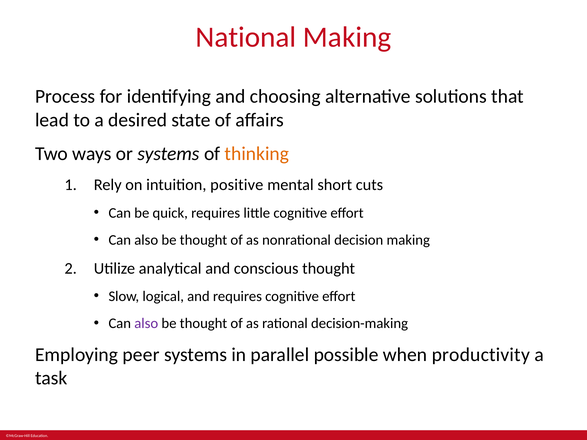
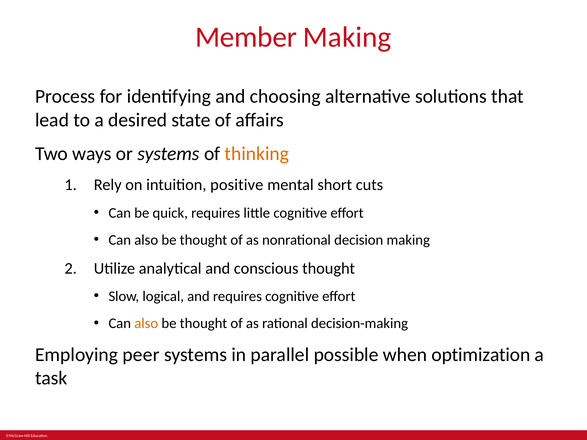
National: National -> Member (246, 37)
also colour: purple -> orange (146, 323)
productivity: productivity -> optimization (481, 355)
